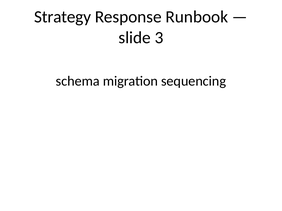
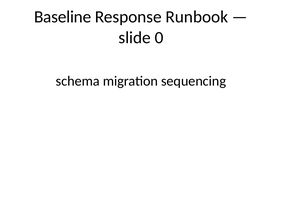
Strategy: Strategy -> Baseline (63, 17)
3: 3 -> 0 (159, 38)
